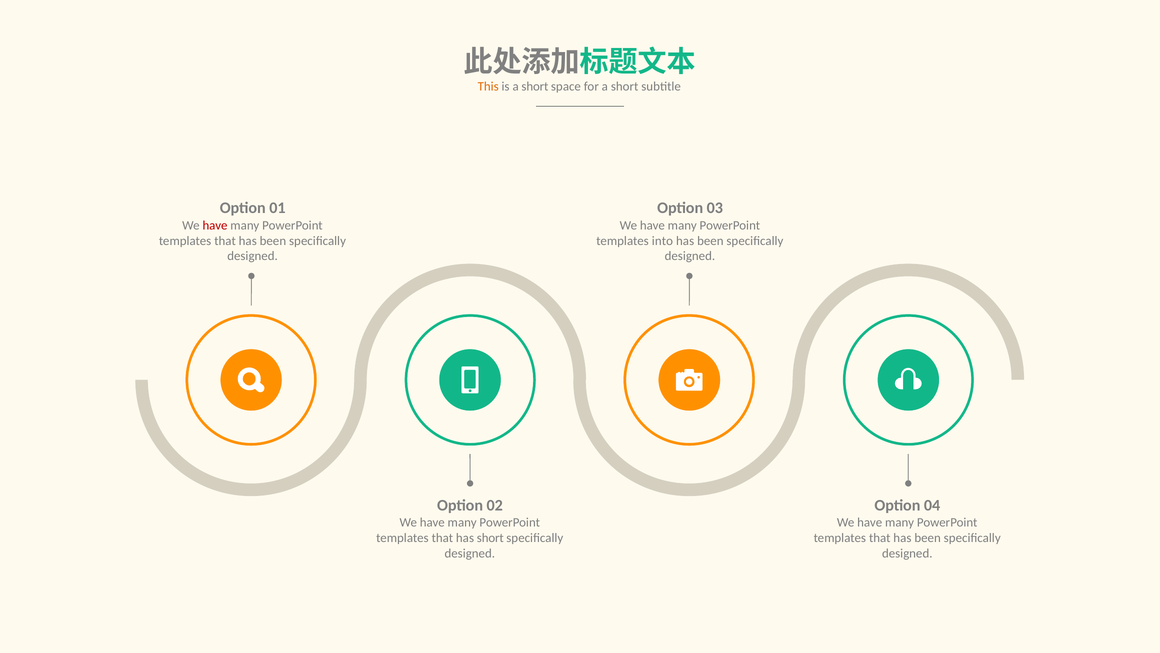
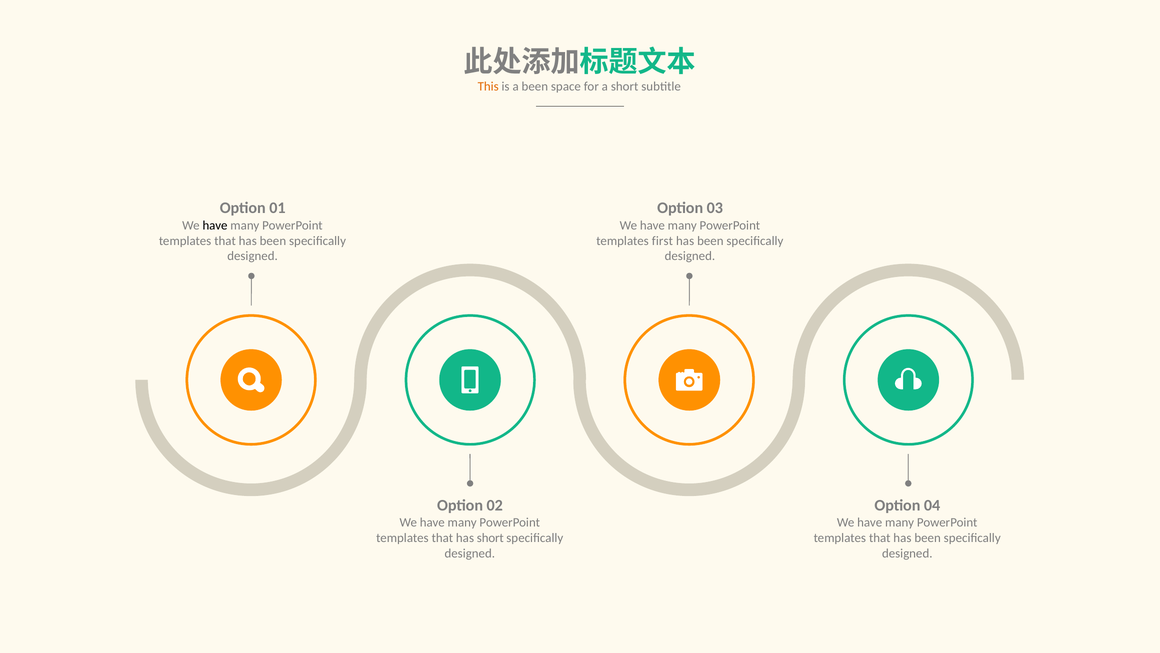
is a short: short -> been (535, 86)
have colour: red -> black (215, 225)
into: into -> first (662, 241)
